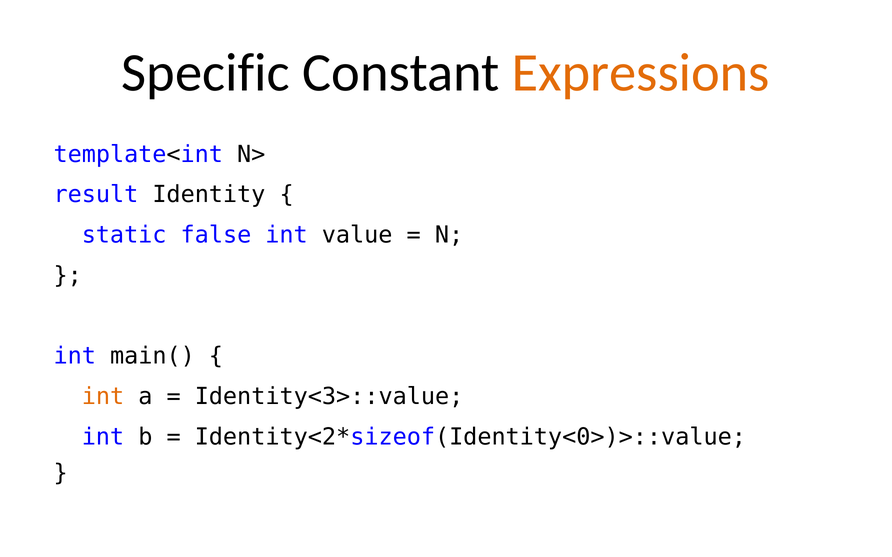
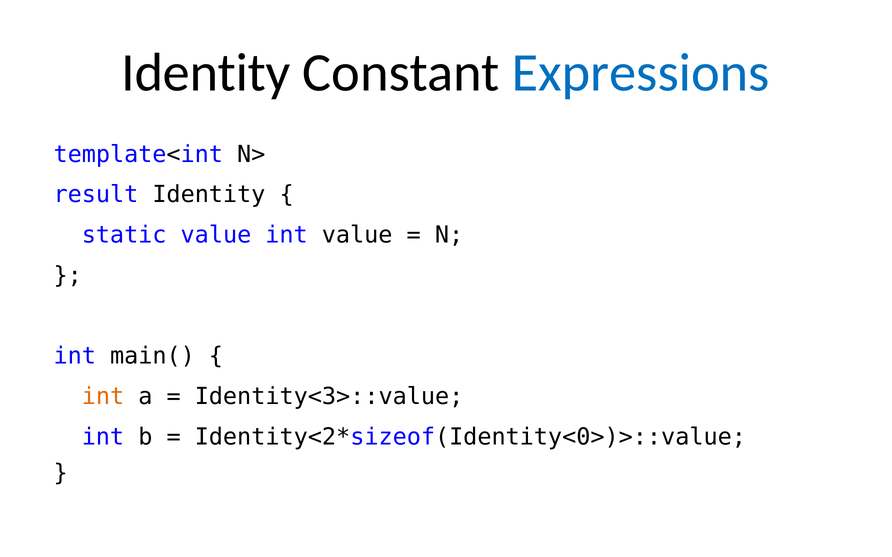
Specific: Specific -> Identity (206, 73)
Expressions colour: orange -> blue (641, 73)
static false: false -> value (216, 235)
